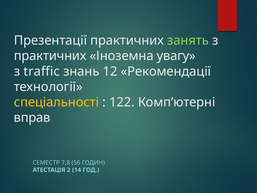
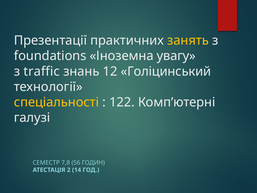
занять colour: light green -> yellow (188, 40)
практичних: практичних -> foundations (50, 56)
Рекомендації: Рекомендації -> Голіцинський (166, 71)
вправ: вправ -> галузі (32, 118)
